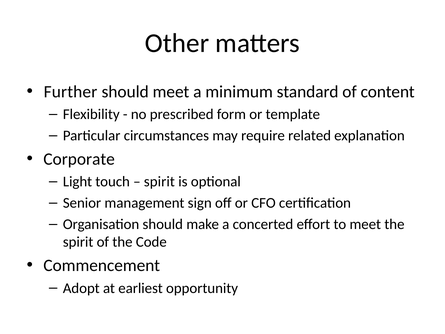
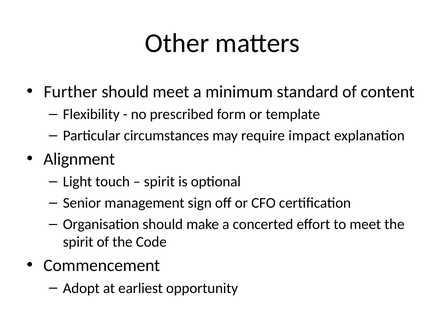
related: related -> impact (309, 136)
Corporate: Corporate -> Alignment (79, 159)
